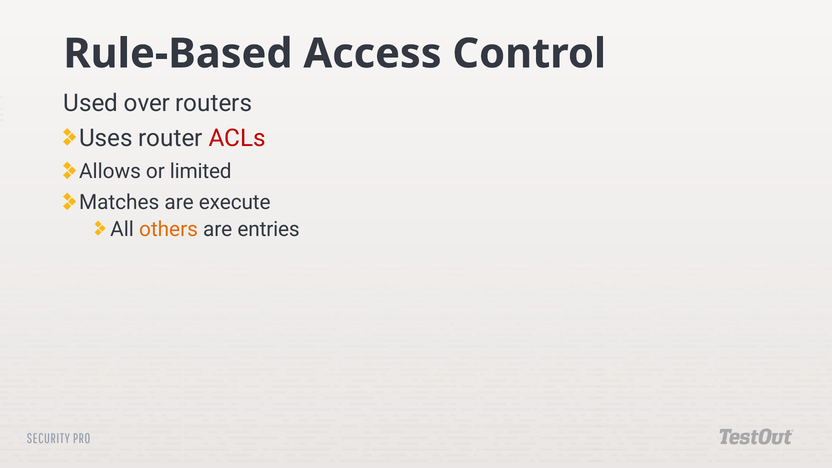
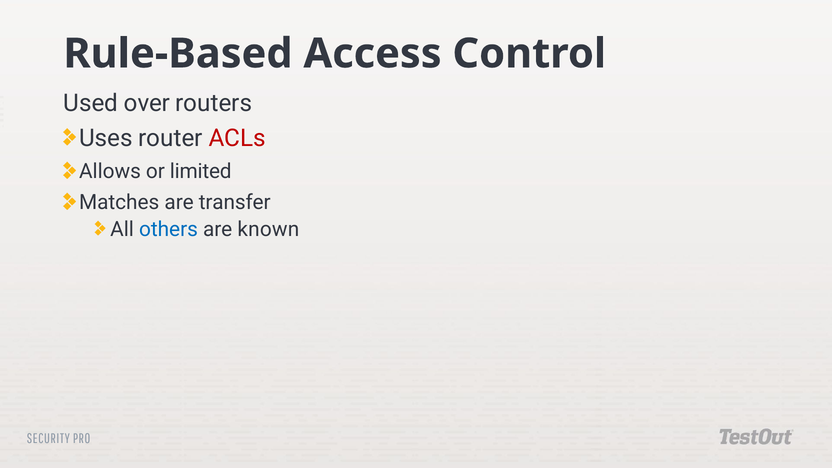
execute: execute -> transfer (235, 202)
others colour: orange -> blue (168, 229)
entries: entries -> known (268, 229)
